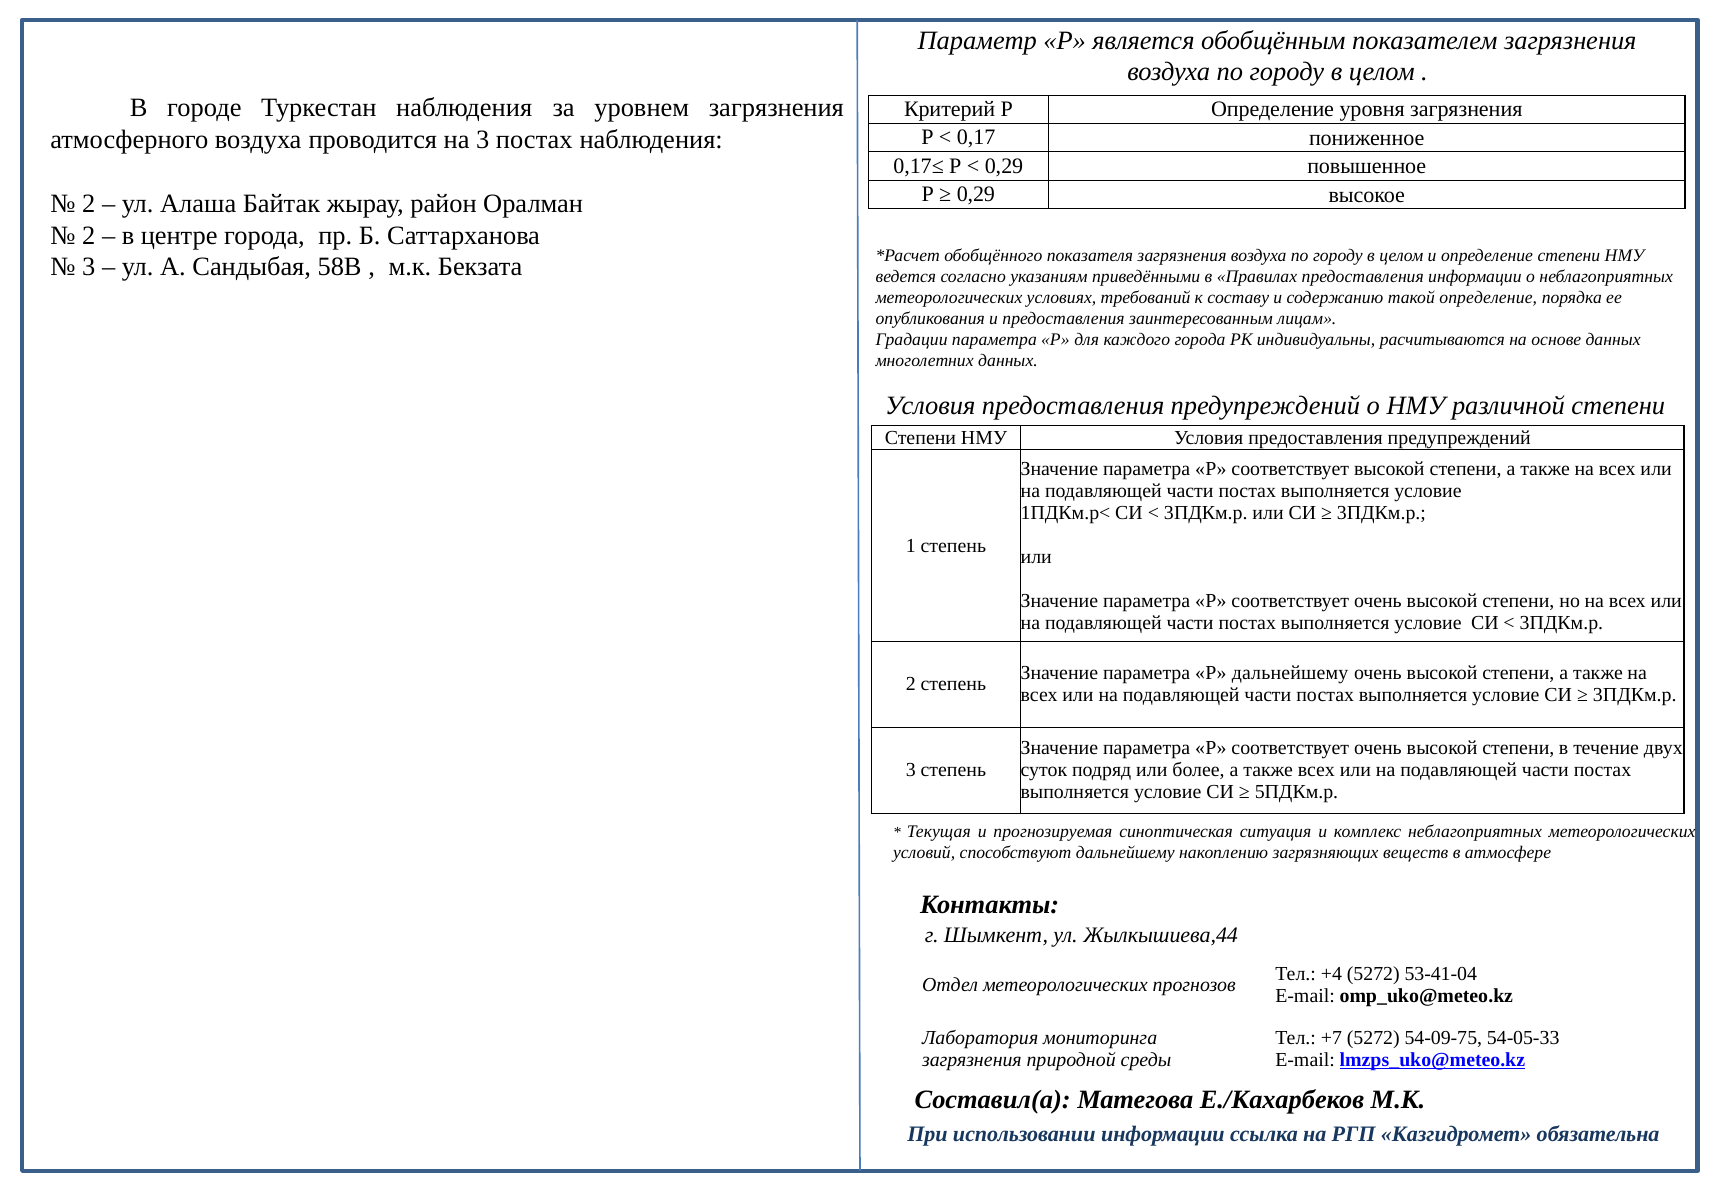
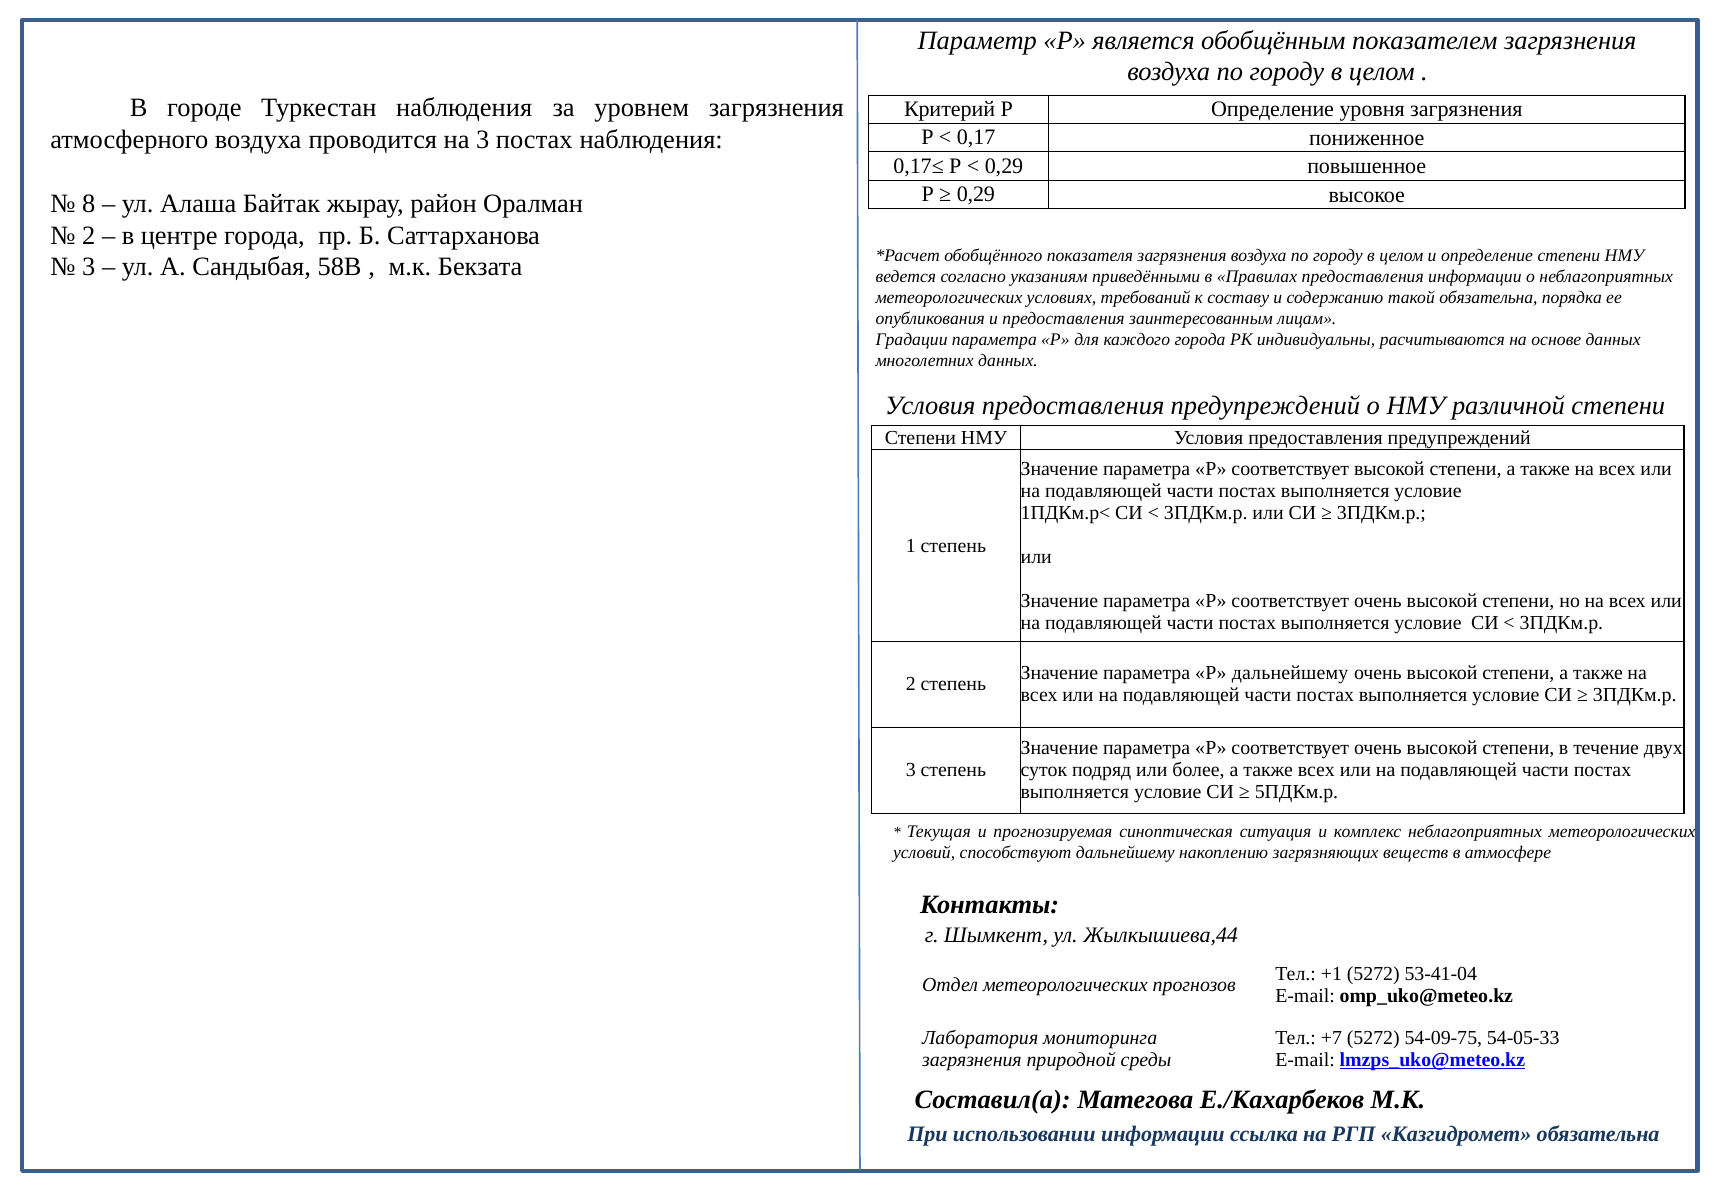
2: 2 -> 8 (89, 203)
такой определение: определение -> обязательна (1488, 298)
+4: +4 -> +1 (1331, 974)
